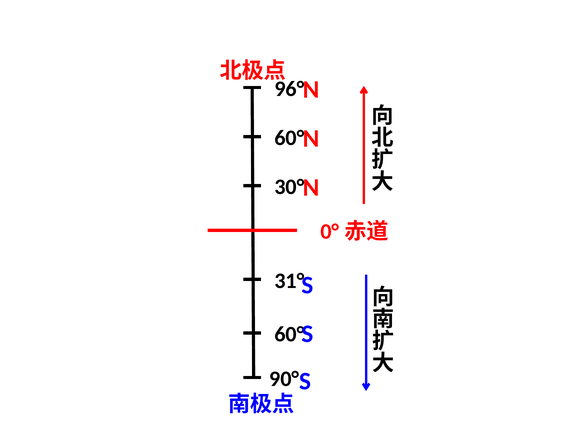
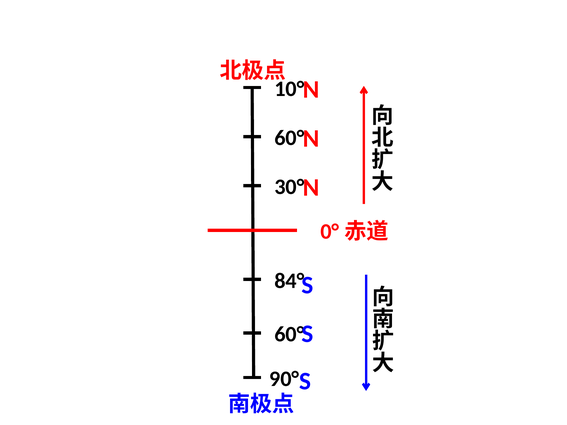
96°: 96° -> 10° (289, 89)
31°: 31° -> 84° (289, 281)
